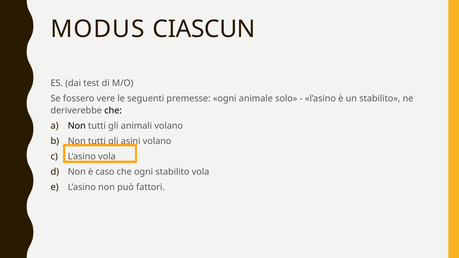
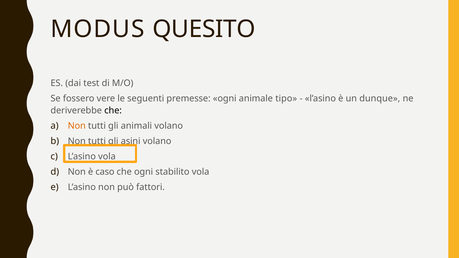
CIASCUN: CIASCUN -> QUESITO (204, 29)
solo: solo -> tipo (286, 99)
un stabilito: stabilito -> dunque (380, 99)
Non colour: black -> orange (77, 126)
